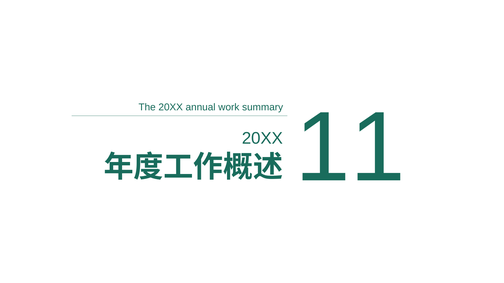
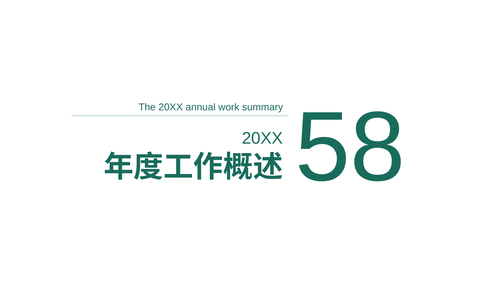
11: 11 -> 58 (350, 148)
